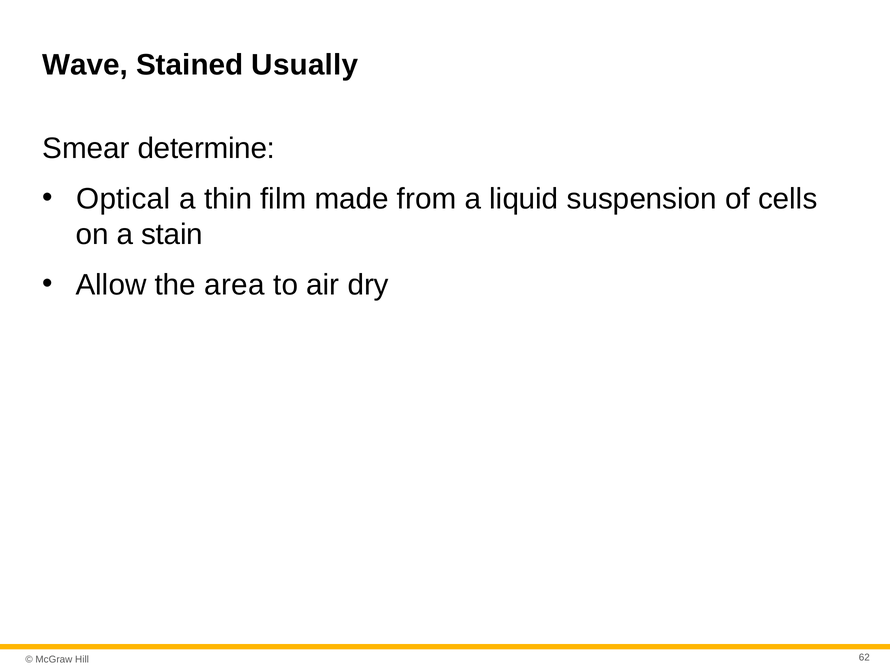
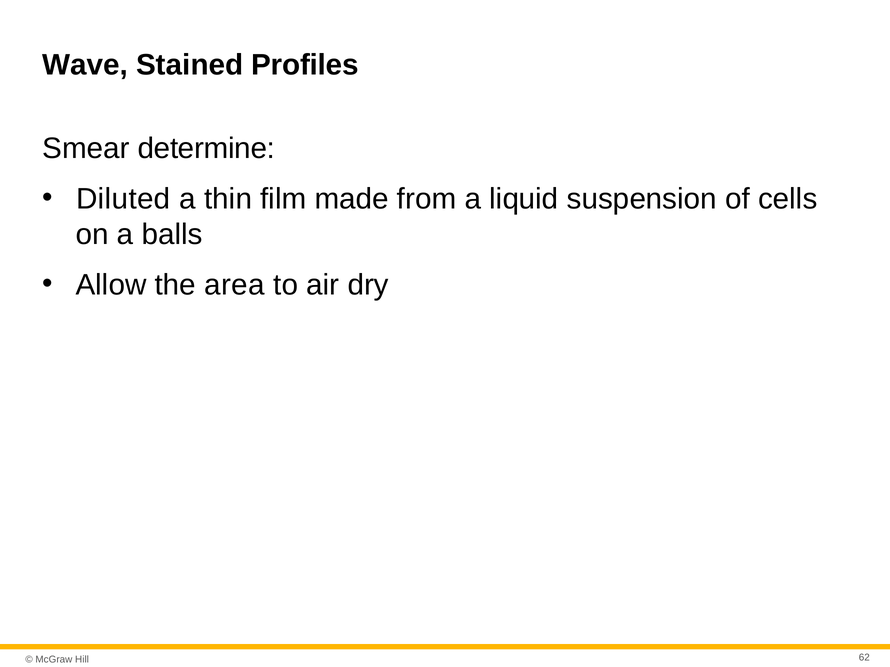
Usually: Usually -> Profiles (305, 65)
Optical: Optical -> Diluted (123, 199)
stain: stain -> balls (172, 235)
